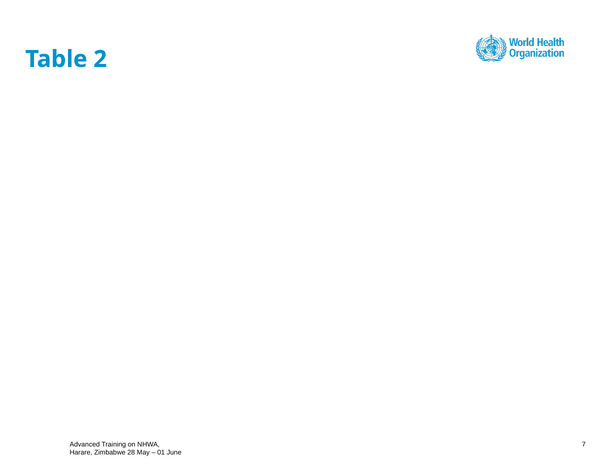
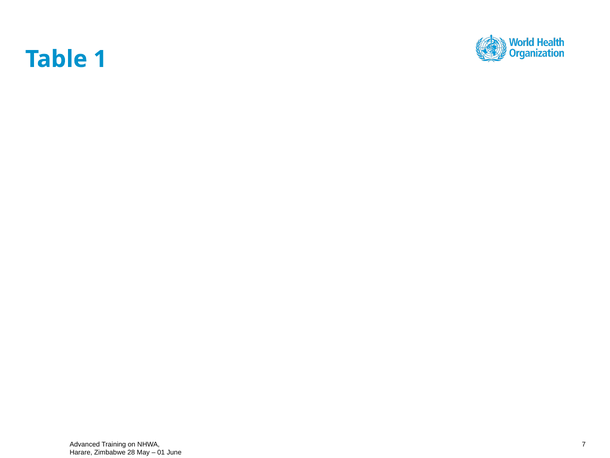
2: 2 -> 1 (100, 59)
